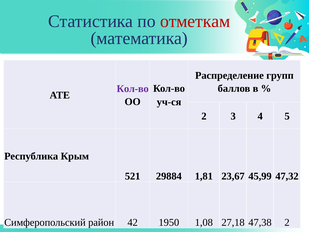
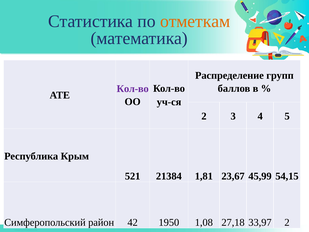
отметкам colour: red -> orange (195, 21)
29884: 29884 -> 21384 (169, 176)
47,32: 47,32 -> 54,15 (287, 176)
47,38: 47,38 -> 33,97 (260, 222)
